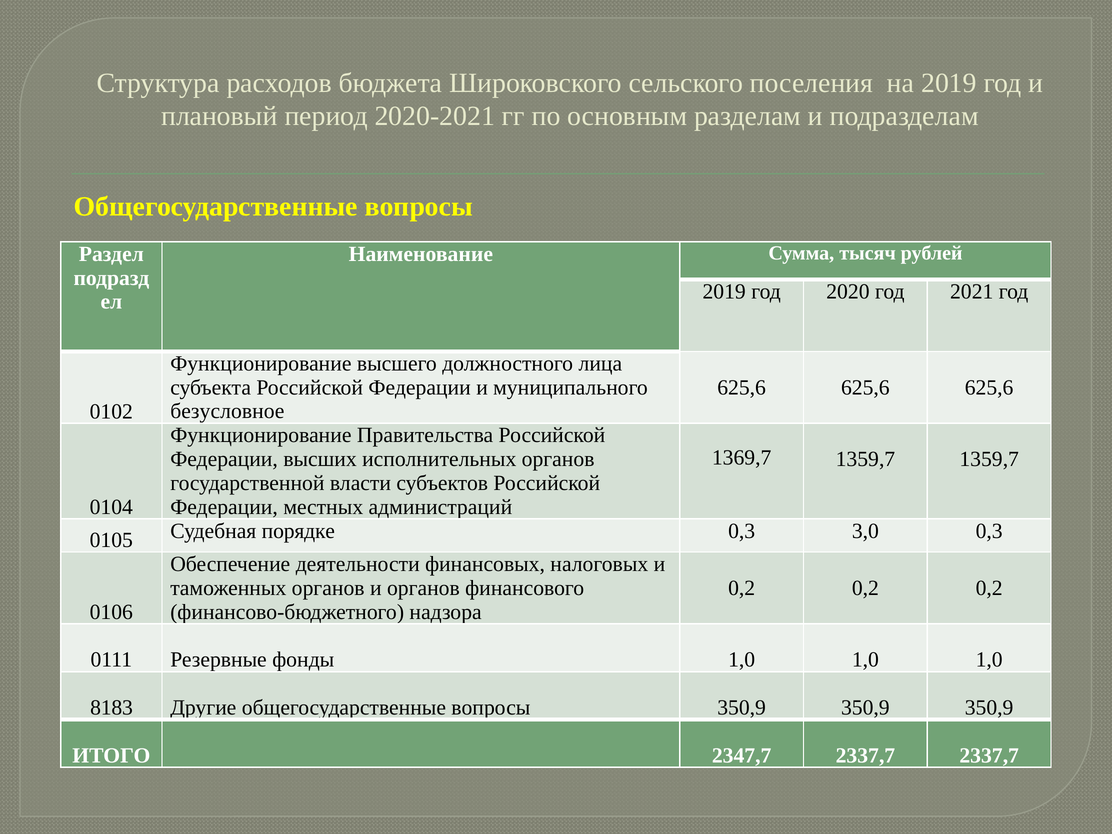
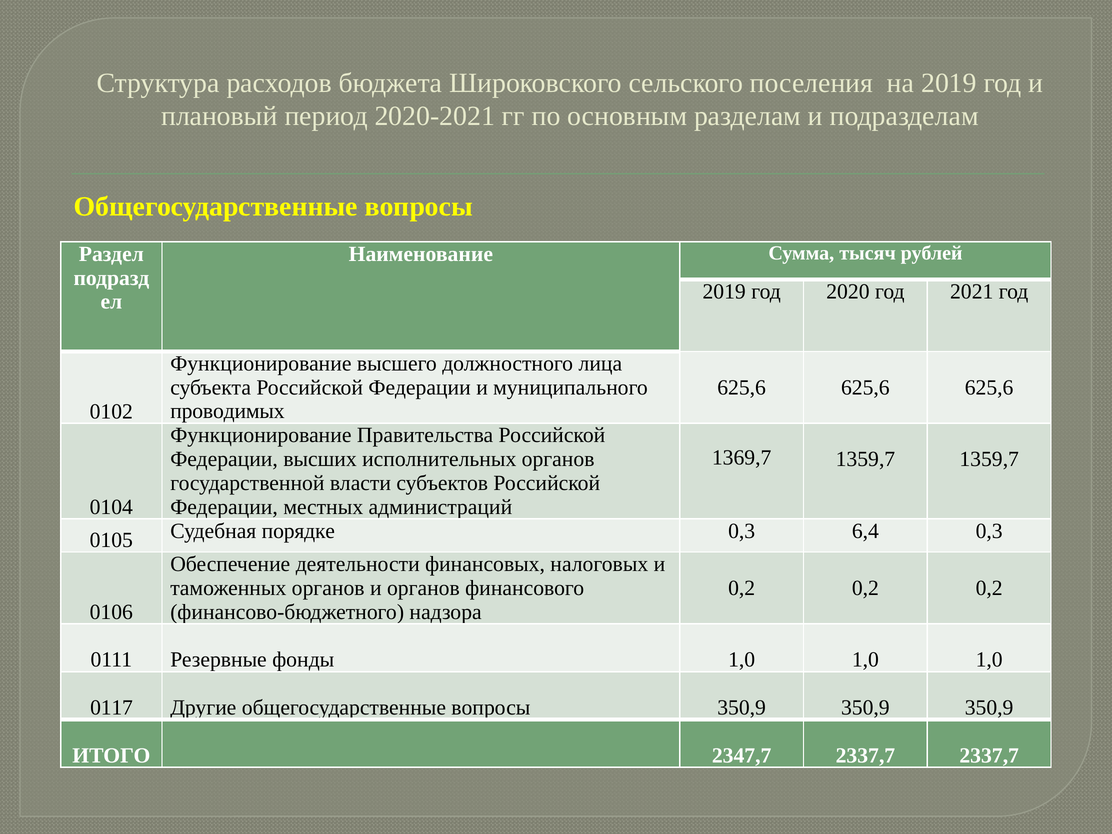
безусловное: безусловное -> проводимых (227, 411)
3,0: 3,0 -> 6,4 (865, 531)
8183: 8183 -> 0117 (112, 708)
